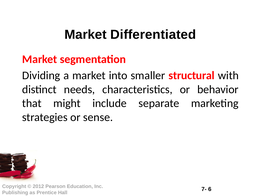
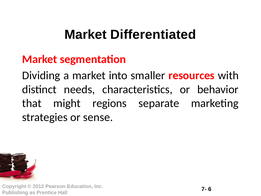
structural: structural -> resources (192, 75)
include: include -> regions (110, 103)
